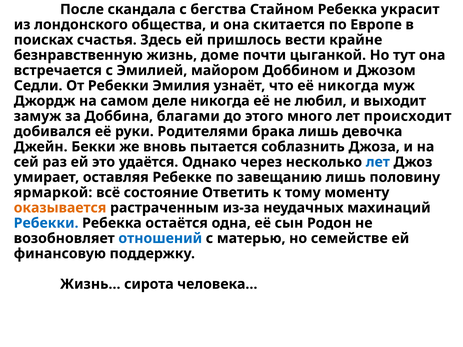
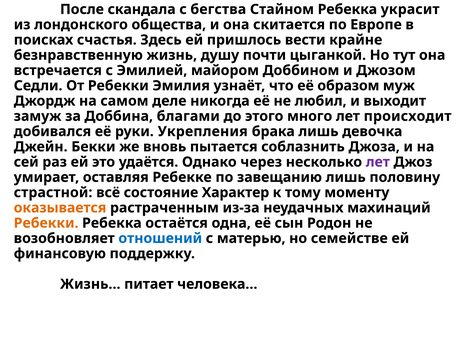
доме: доме -> душу (220, 55)
её никогда: никогда -> образом (348, 86)
Родителями: Родителями -> Укрепления (203, 132)
лет colour: blue -> purple (378, 162)
ярмаркой: ярмаркой -> страстной (53, 193)
Ответить: Ответить -> Характер (236, 193)
Ребекки colour: blue -> orange (46, 223)
сирота: сирота -> питает (149, 284)
